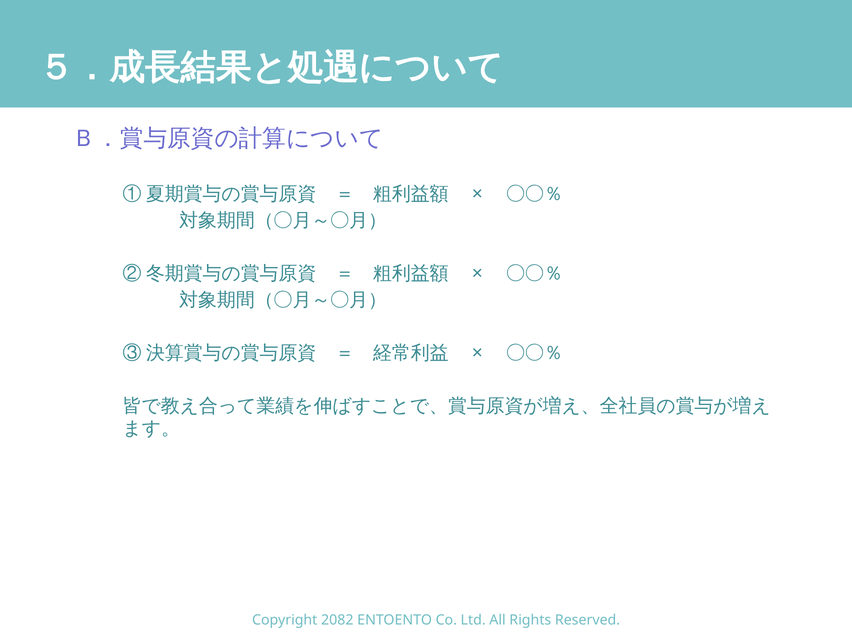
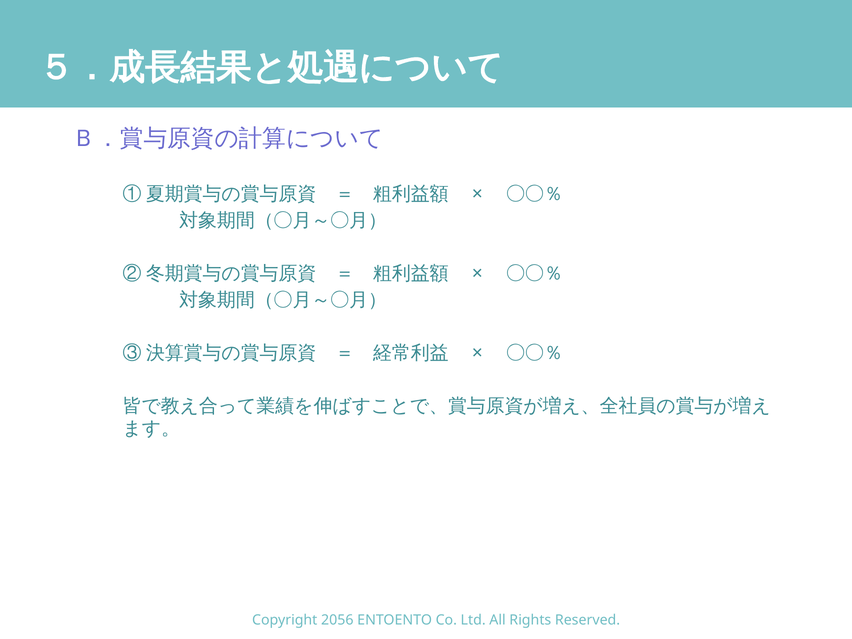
2082: 2082 -> 2056 (337, 620)
